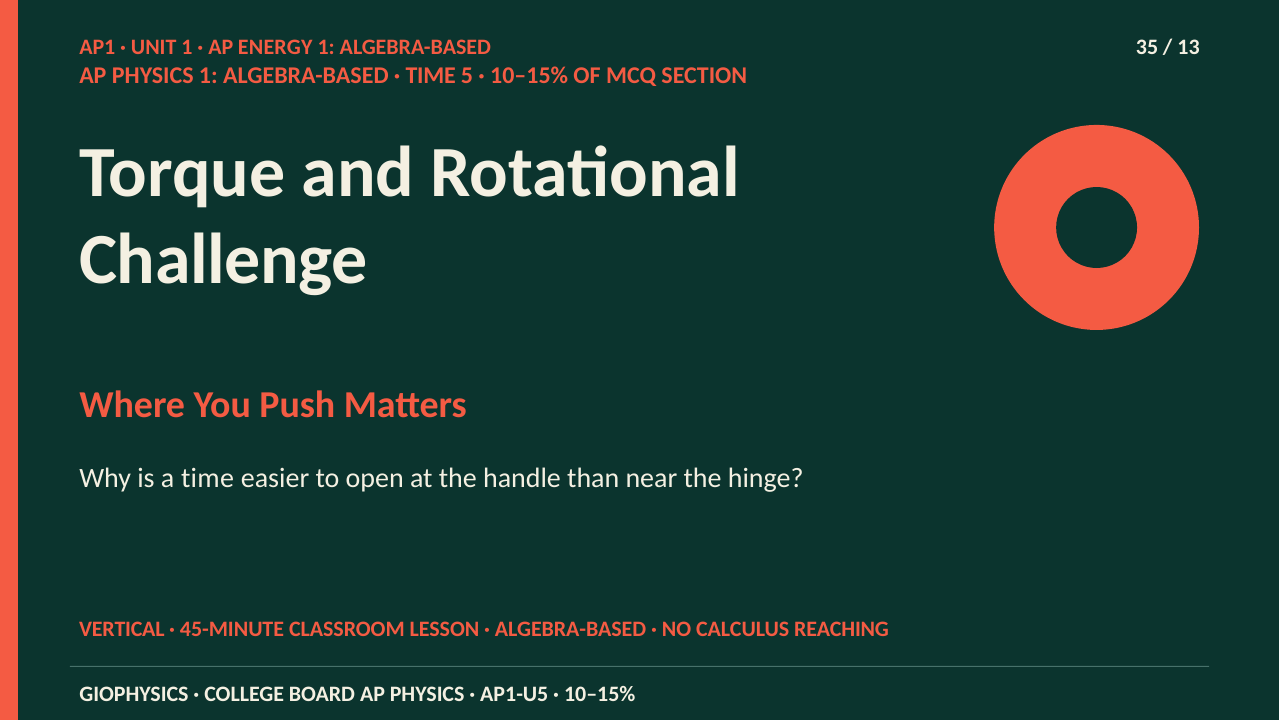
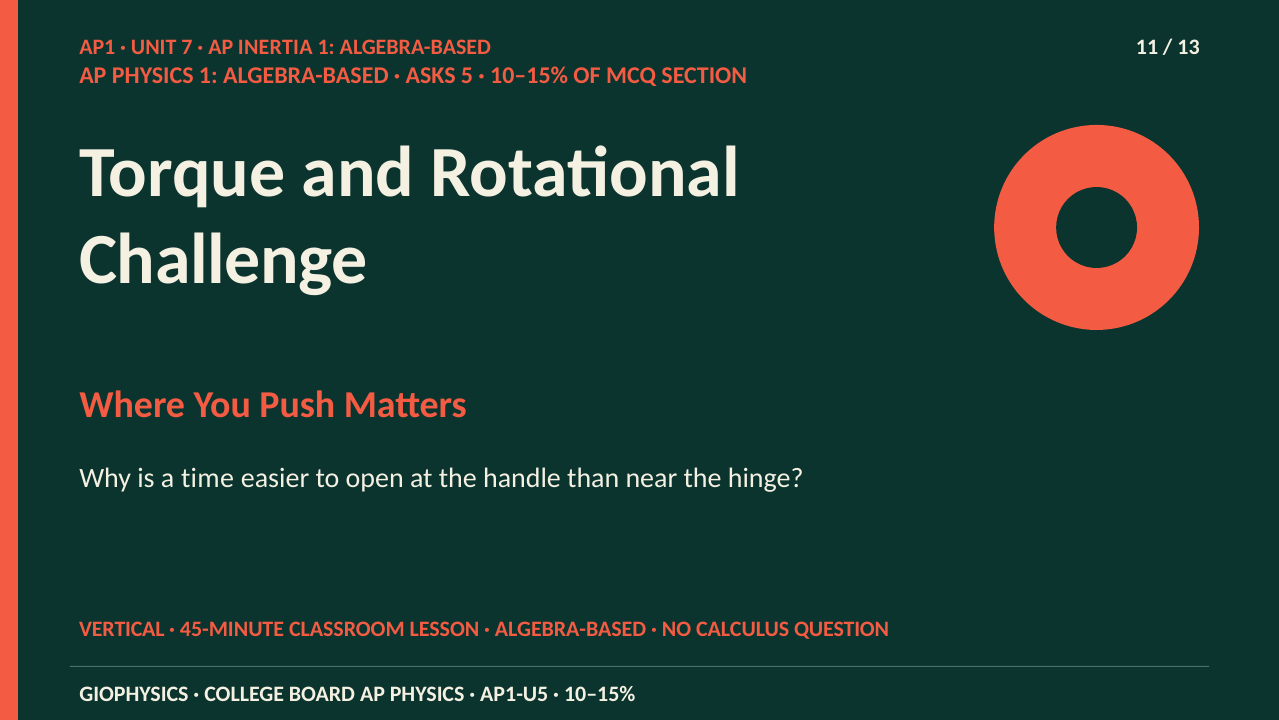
UNIT 1: 1 -> 7 (187, 47)
ENERGY: ENERGY -> INERTIA (275, 47)
35: 35 -> 11 (1147, 47)
TIME: TIME -> ASKS (431, 76)
REACHING: REACHING -> QUESTION (842, 629)
